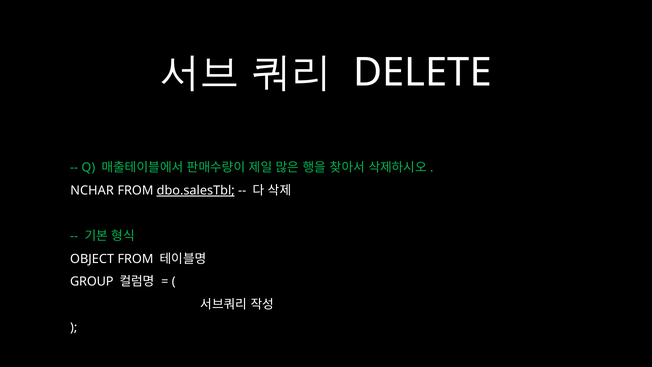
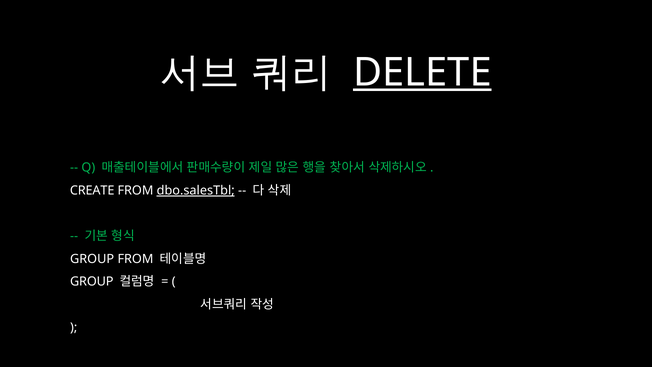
DELETE underline: none -> present (422, 73)
NCHAR: NCHAR -> CREATE (92, 190)
OBJECT: OBJECT -> GROUP (92, 259)
